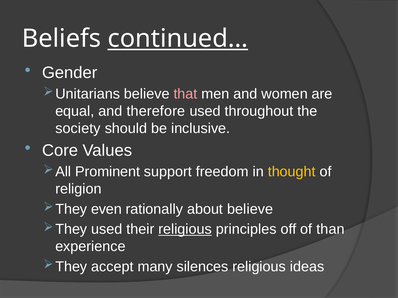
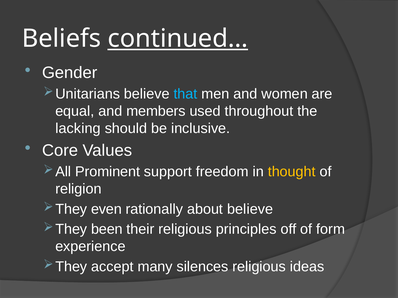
that colour: pink -> light blue (185, 94)
therefore: therefore -> members (156, 111)
society: society -> lacking (78, 129)
used: used -> been (107, 230)
religious underline: present -> none (185, 230)
than: than -> form (331, 230)
